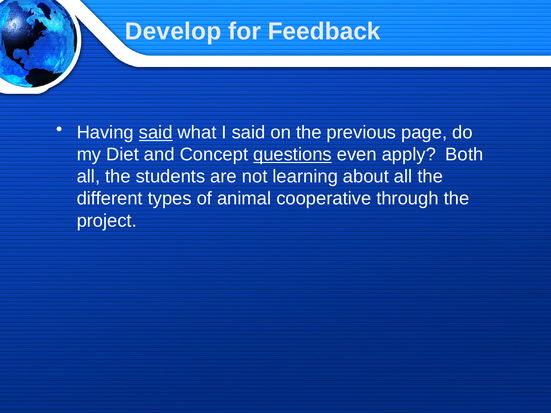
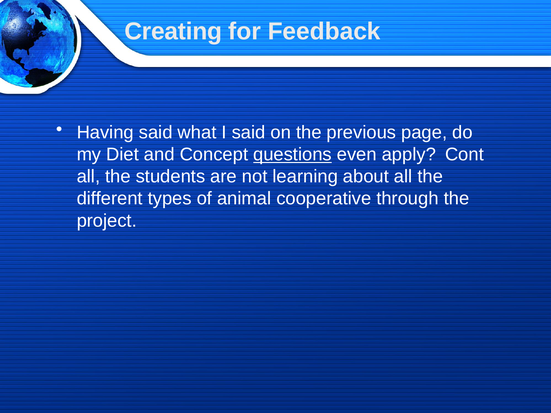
Develop: Develop -> Creating (173, 32)
said underline: present -> none (156, 133)
Both: Both -> Cont (464, 155)
